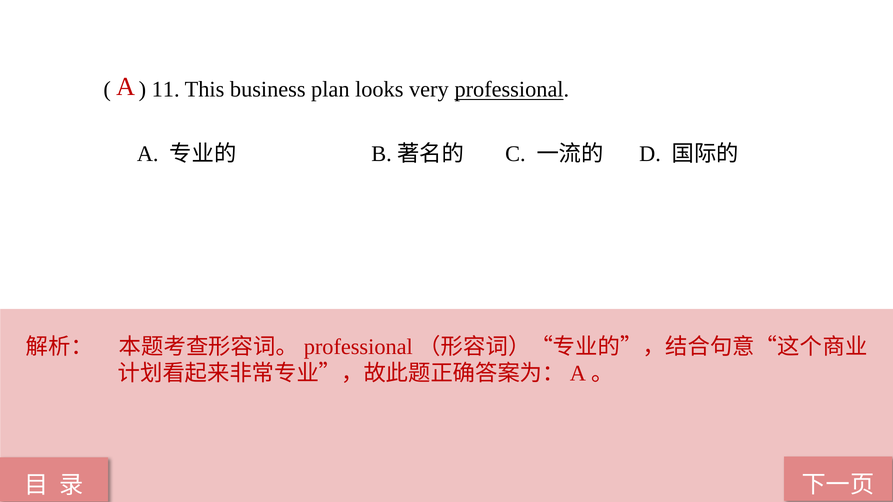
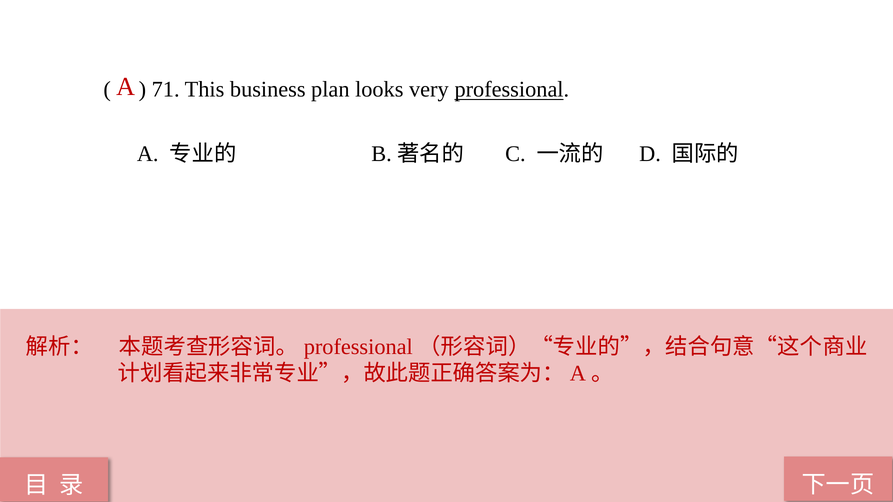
11: 11 -> 71 (166, 90)
